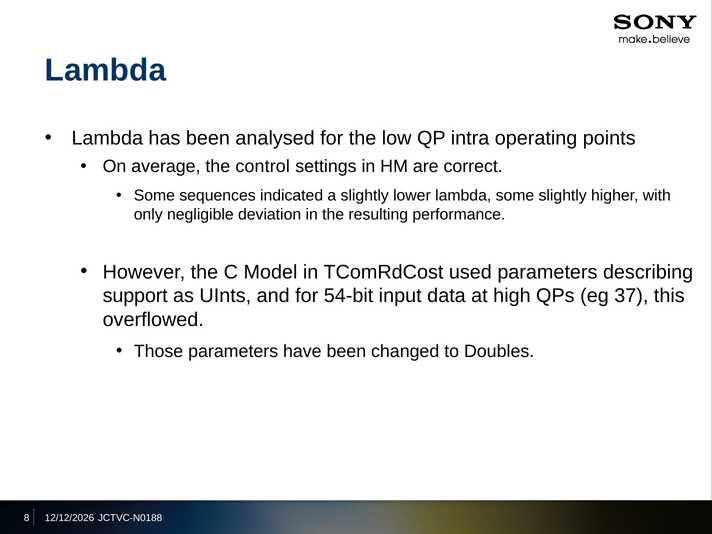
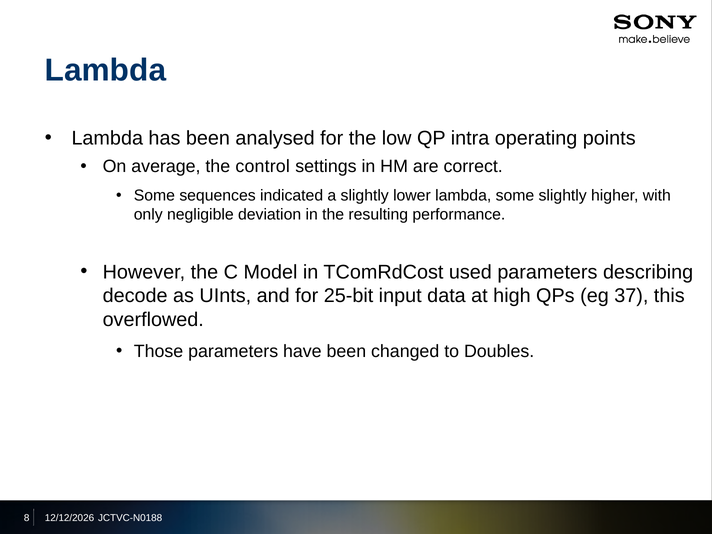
support: support -> decode (135, 296)
54-bit: 54-bit -> 25-bit (349, 296)
